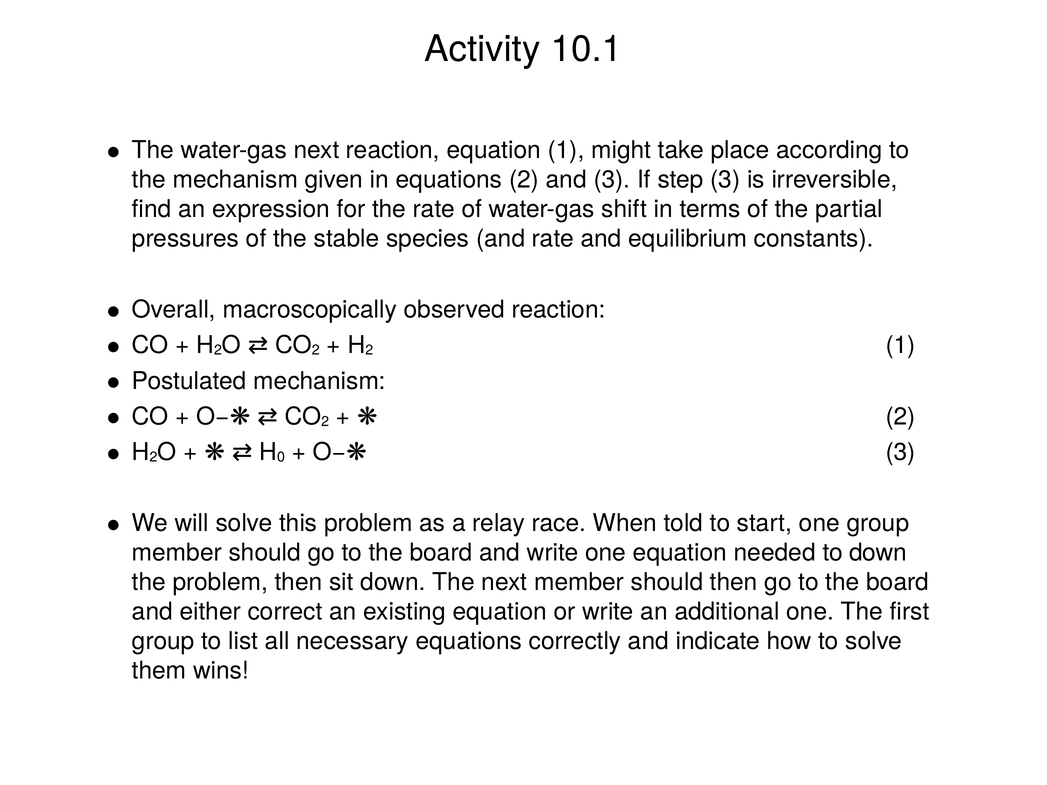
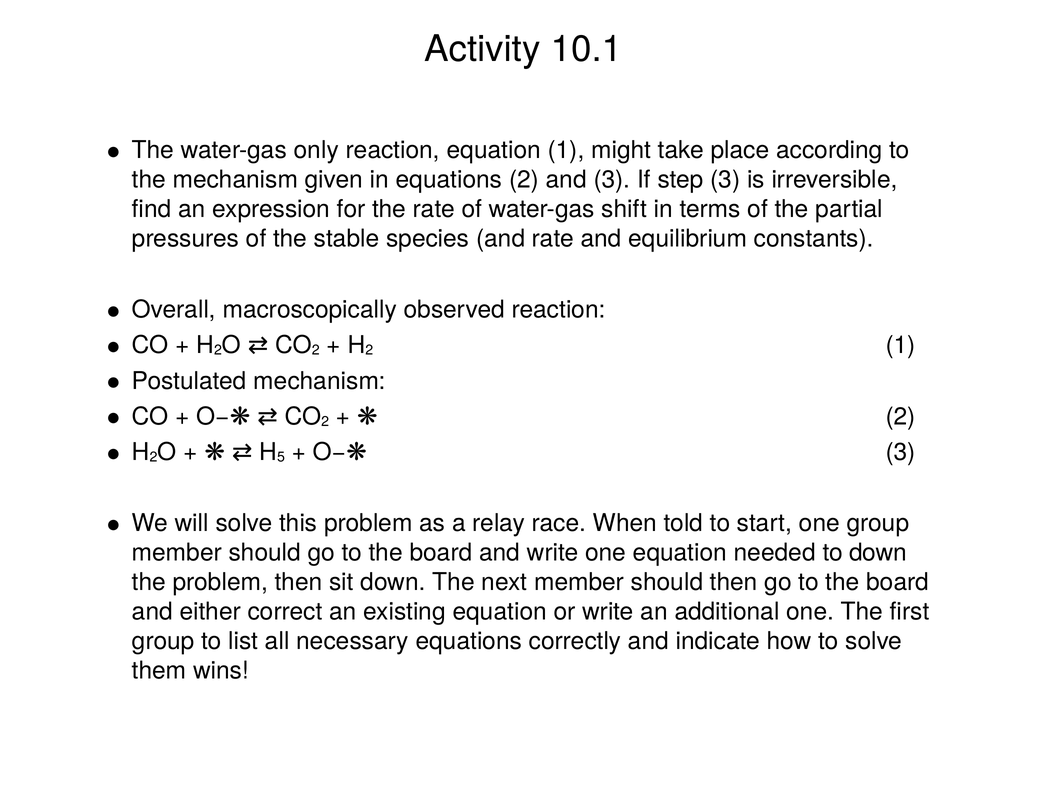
water-gas next: next -> only (316, 150)
0: 0 -> 5 (281, 457)
